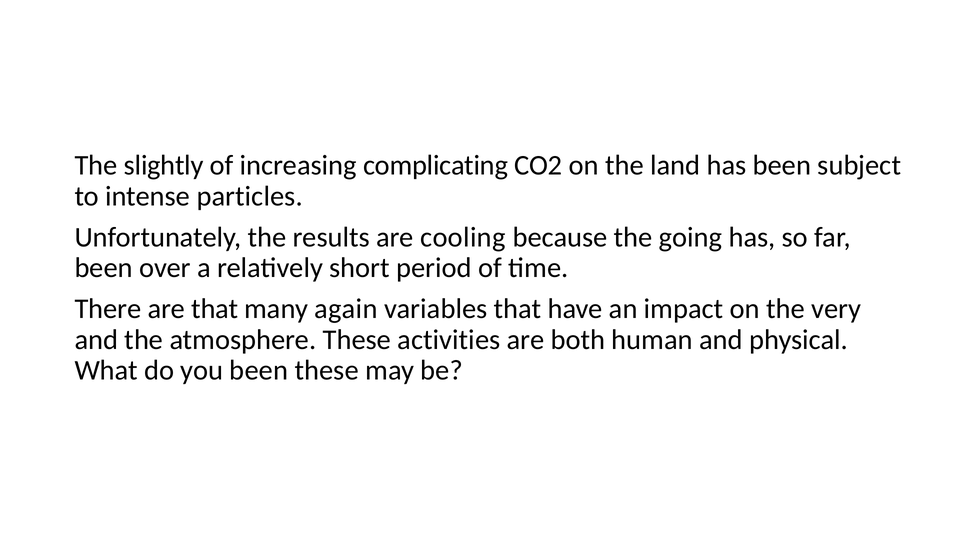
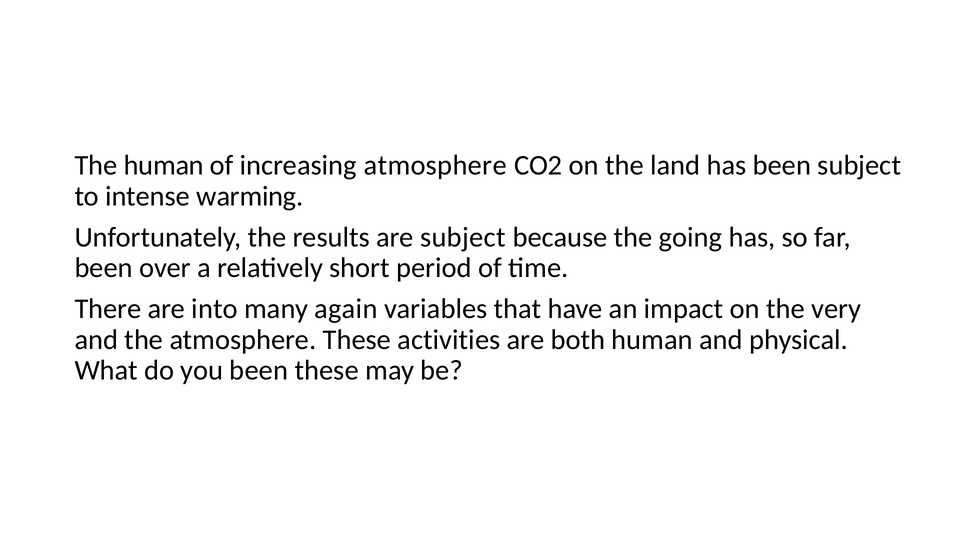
The slightly: slightly -> human (164, 165)
increasing complicating: complicating -> atmosphere (435, 165)
particles: particles -> warming (250, 196)
are cooling: cooling -> subject (463, 237)
are that: that -> into (215, 309)
